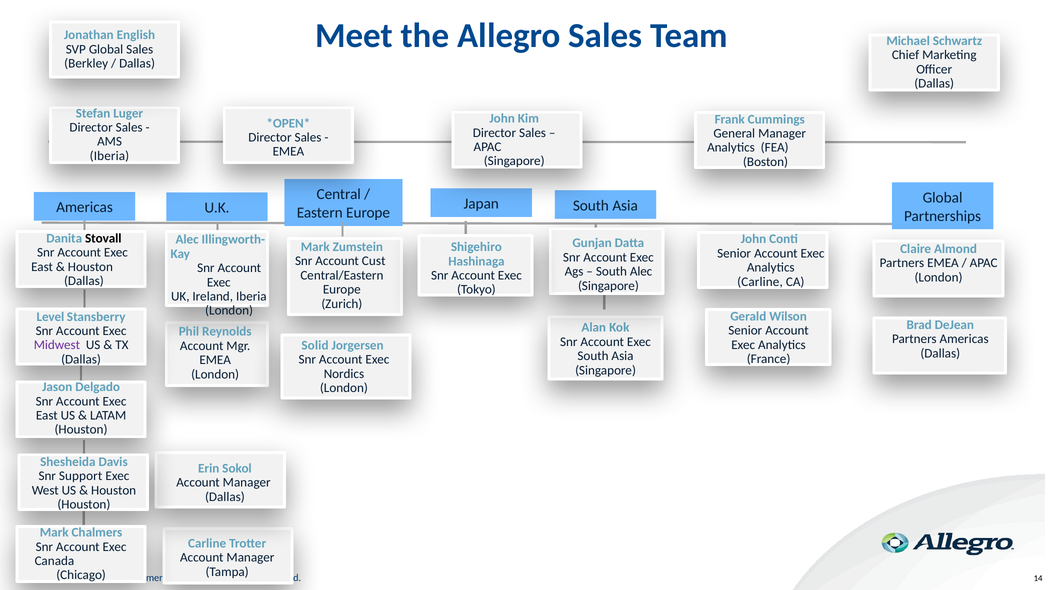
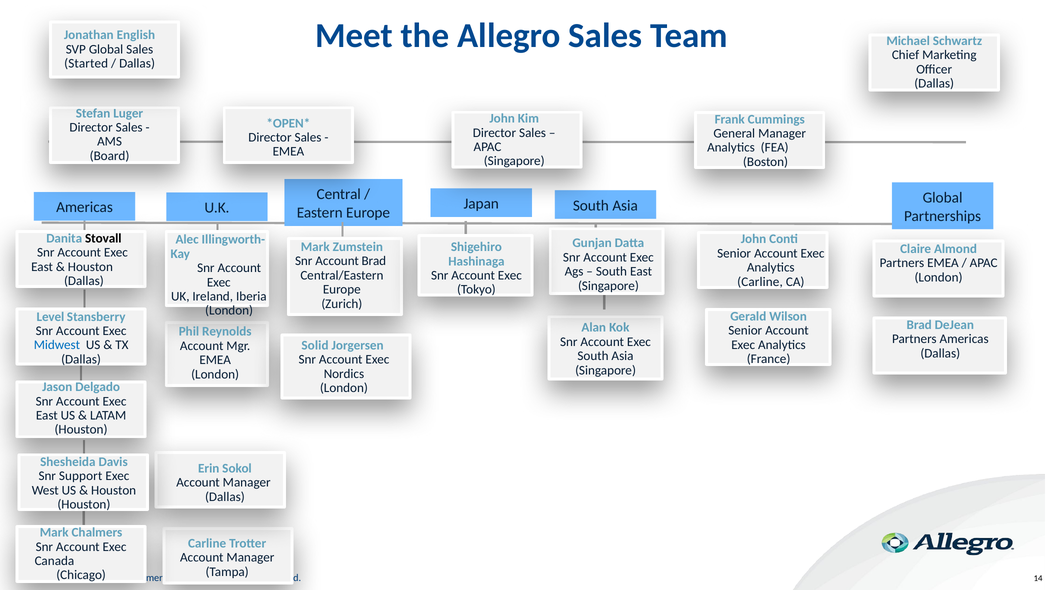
Berkley: Berkley -> Started (86, 64)
Iberia: Iberia -> Board (110, 156)
Account Cust: Cust -> Brad (374, 261)
South Alec: Alec -> East (641, 272)
Midwest colour: purple -> blue (57, 345)
